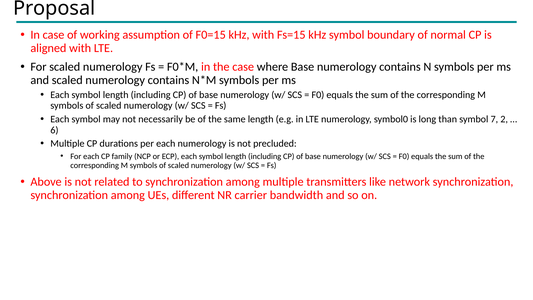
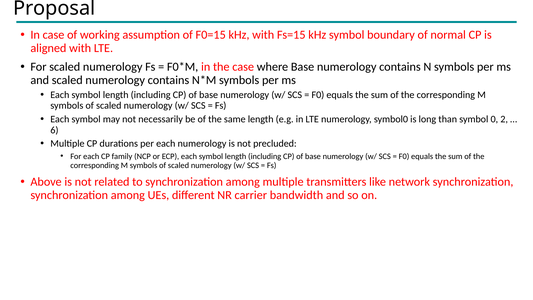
7: 7 -> 0 (494, 119)
